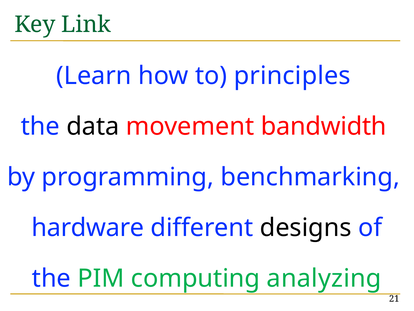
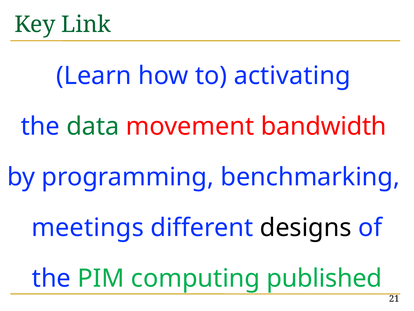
principles: principles -> activating (292, 76)
data colour: black -> green (93, 126)
hardware: hardware -> meetings (88, 227)
analyzing: analyzing -> published (324, 278)
